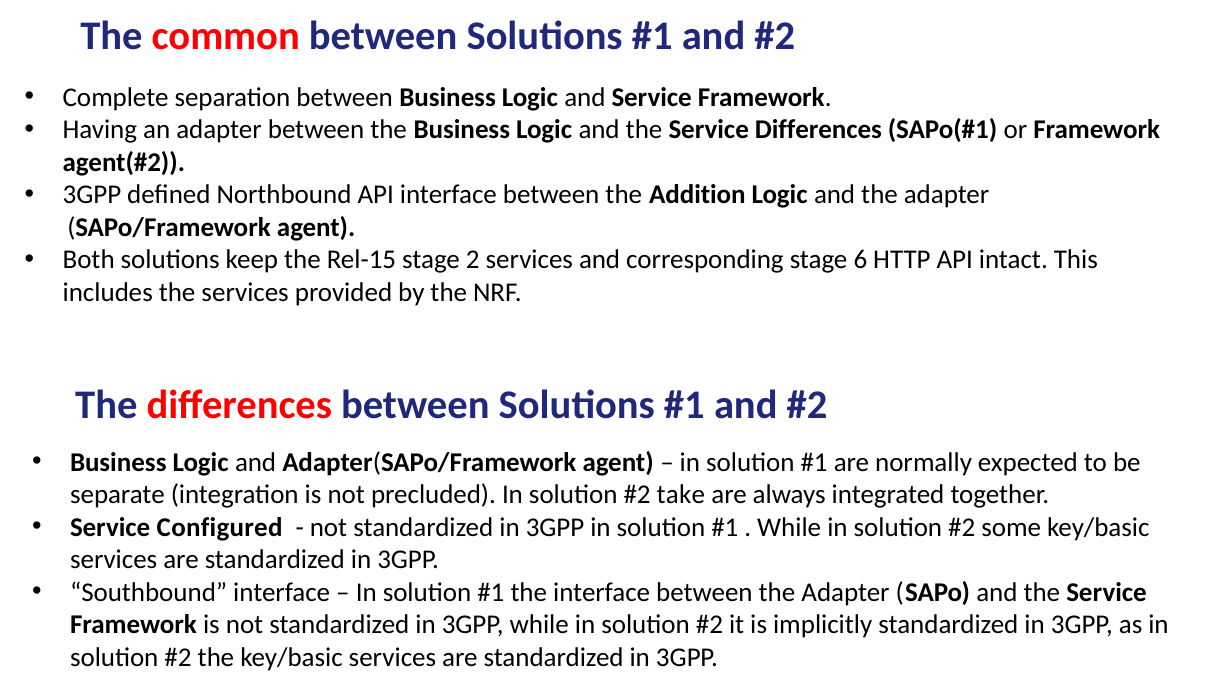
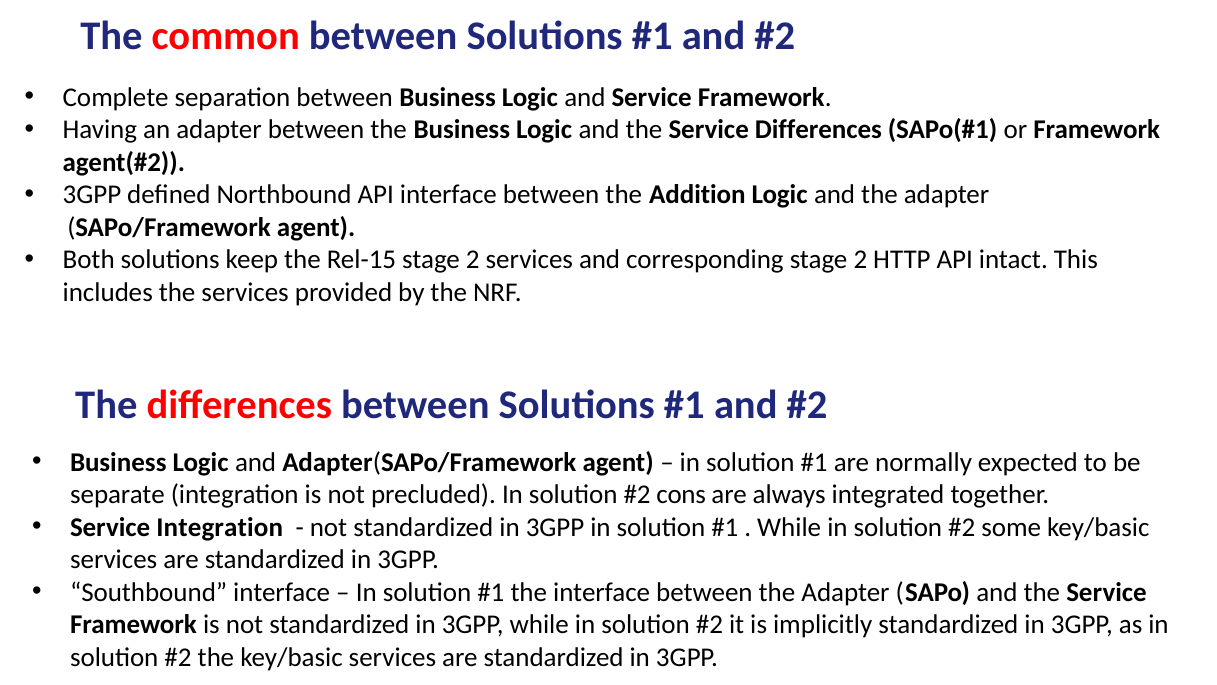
corresponding stage 6: 6 -> 2 (860, 260)
take: take -> cons (681, 495)
Service Configured: Configured -> Integration (220, 527)
